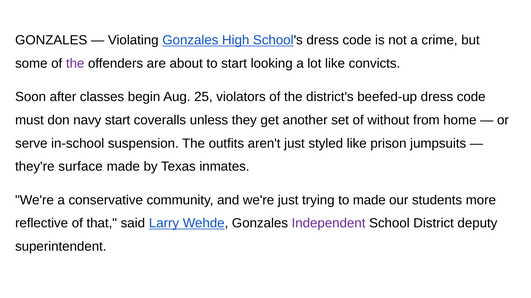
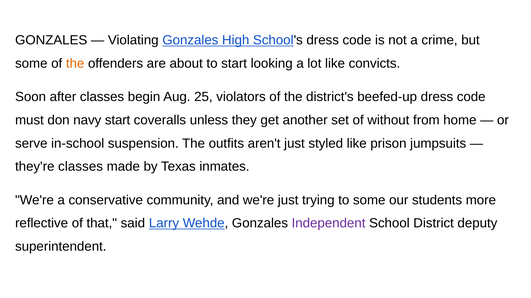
the colour: purple -> orange (75, 64)
they're surface: surface -> classes (81, 167)
to made: made -> some (369, 200)
